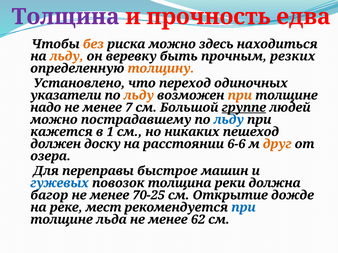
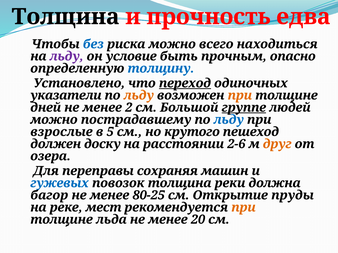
Толщина colour: purple -> black (65, 17)
без colour: orange -> blue (93, 44)
здесь: здесь -> всего (216, 44)
льду colour: orange -> purple (67, 56)
веревку: веревку -> условие (131, 56)
резких: резких -> опасно (293, 56)
толщину colour: orange -> blue (161, 69)
переход underline: none -> present (185, 83)
надо: надо -> дней (46, 108)
7: 7 -> 2 (129, 108)
кажется: кажется -> взрослые (62, 132)
1: 1 -> 5 (110, 132)
никаких: никаких -> крутого (192, 132)
6-6: 6-6 -> 2-6 (236, 144)
быстрое: быстрое -> сохраняя (167, 171)
70-25: 70-25 -> 80-25 (149, 196)
дожде: дожде -> пруды (293, 196)
при colour: blue -> orange (243, 208)
62: 62 -> 20 (198, 220)
